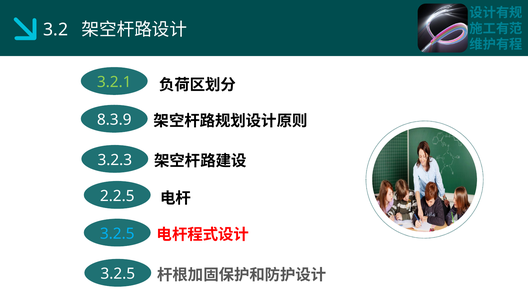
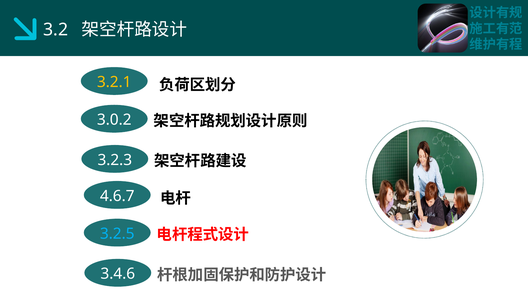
3.2.1 colour: light green -> yellow (114, 82)
8.3.9: 8.3.9 -> 3.0.2 (114, 120)
2.2.5: 2.2.5 -> 4.6.7 (117, 196)
3.2.5: 3.2.5 -> 3.4.6 (118, 274)
